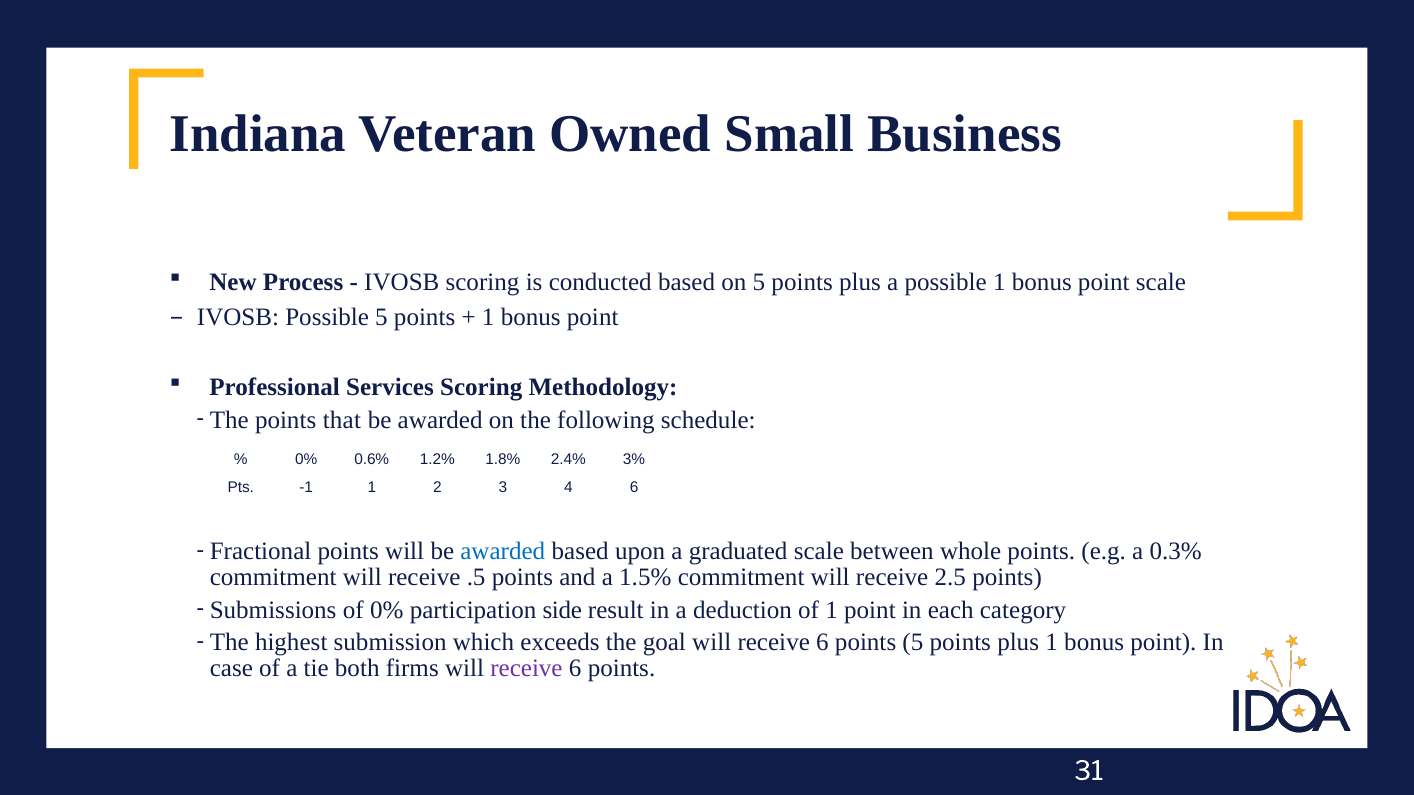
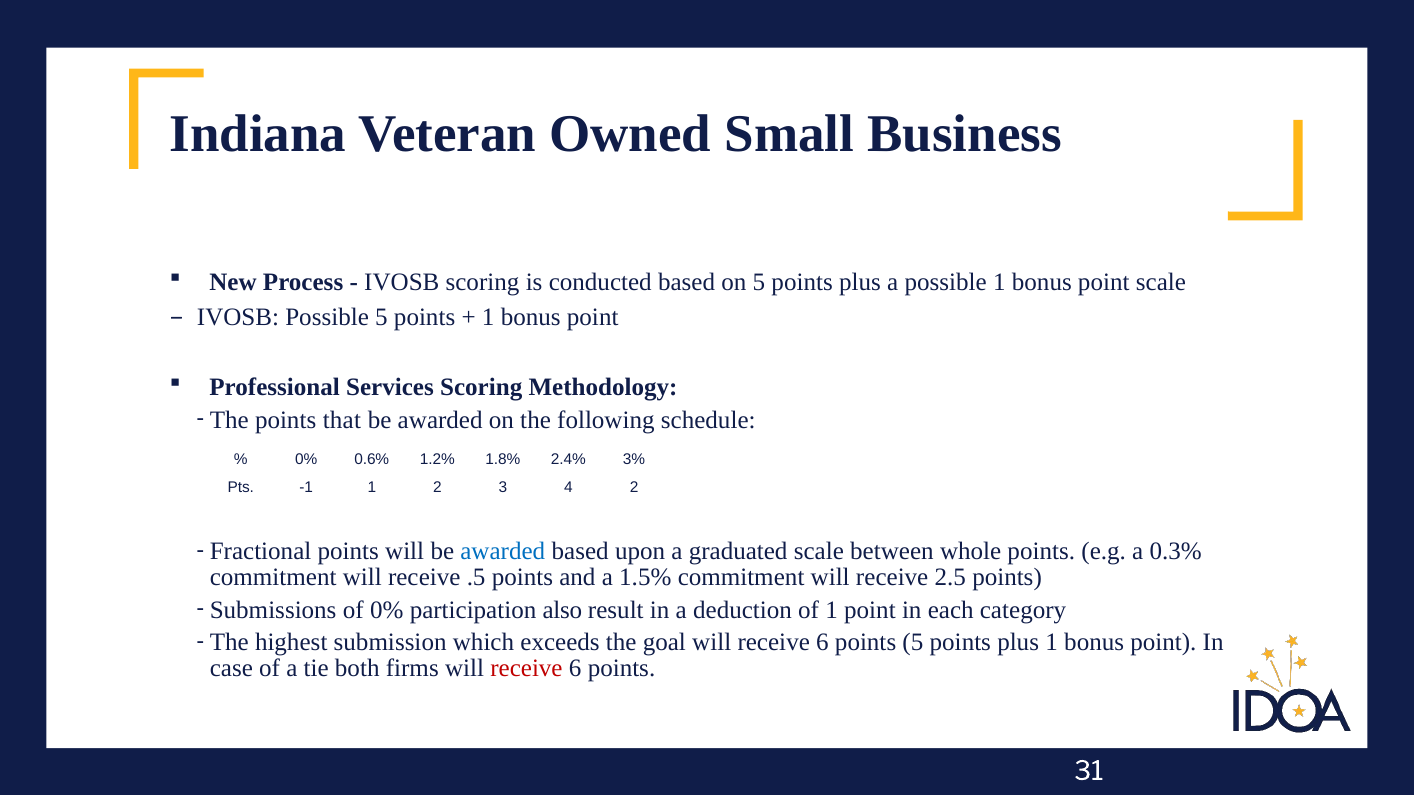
4 6: 6 -> 2 (634, 488)
side: side -> also (562, 610)
receive colour: purple -> red (526, 668)
